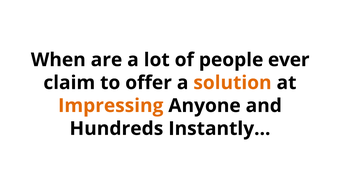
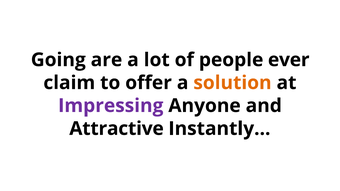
When: When -> Going (58, 60)
Impressing colour: orange -> purple (111, 106)
Hundreds: Hundreds -> Attractive (117, 129)
